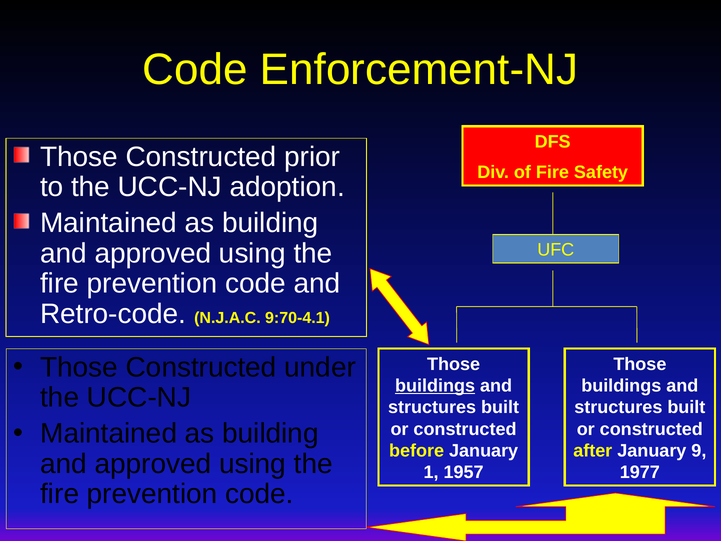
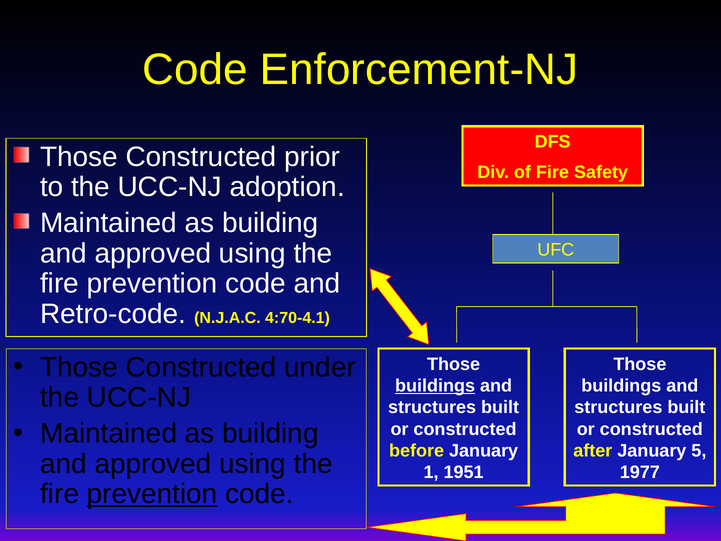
9:70-4.1: 9:70-4.1 -> 4:70-4.1 (298, 318)
9: 9 -> 5 (699, 451)
1957: 1957 -> 1951 (464, 472)
prevention underline: none -> present (152, 494)
